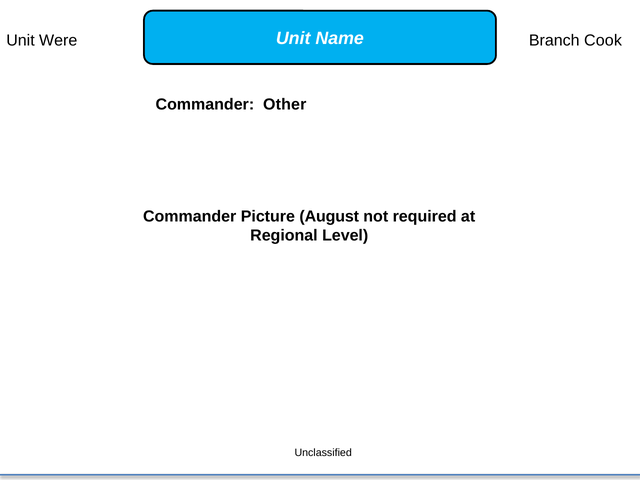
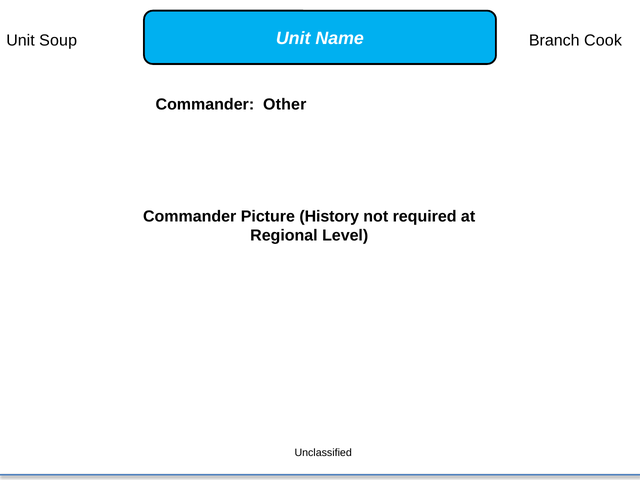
Were: Were -> Soup (58, 41)
August: August -> History (329, 217)
